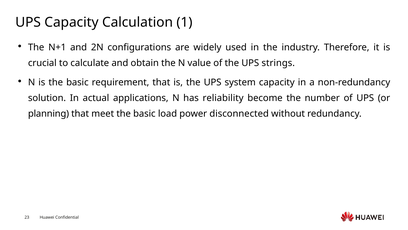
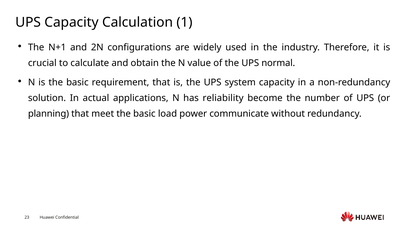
strings: strings -> normal (278, 63)
disconnected: disconnected -> communicate (239, 113)
